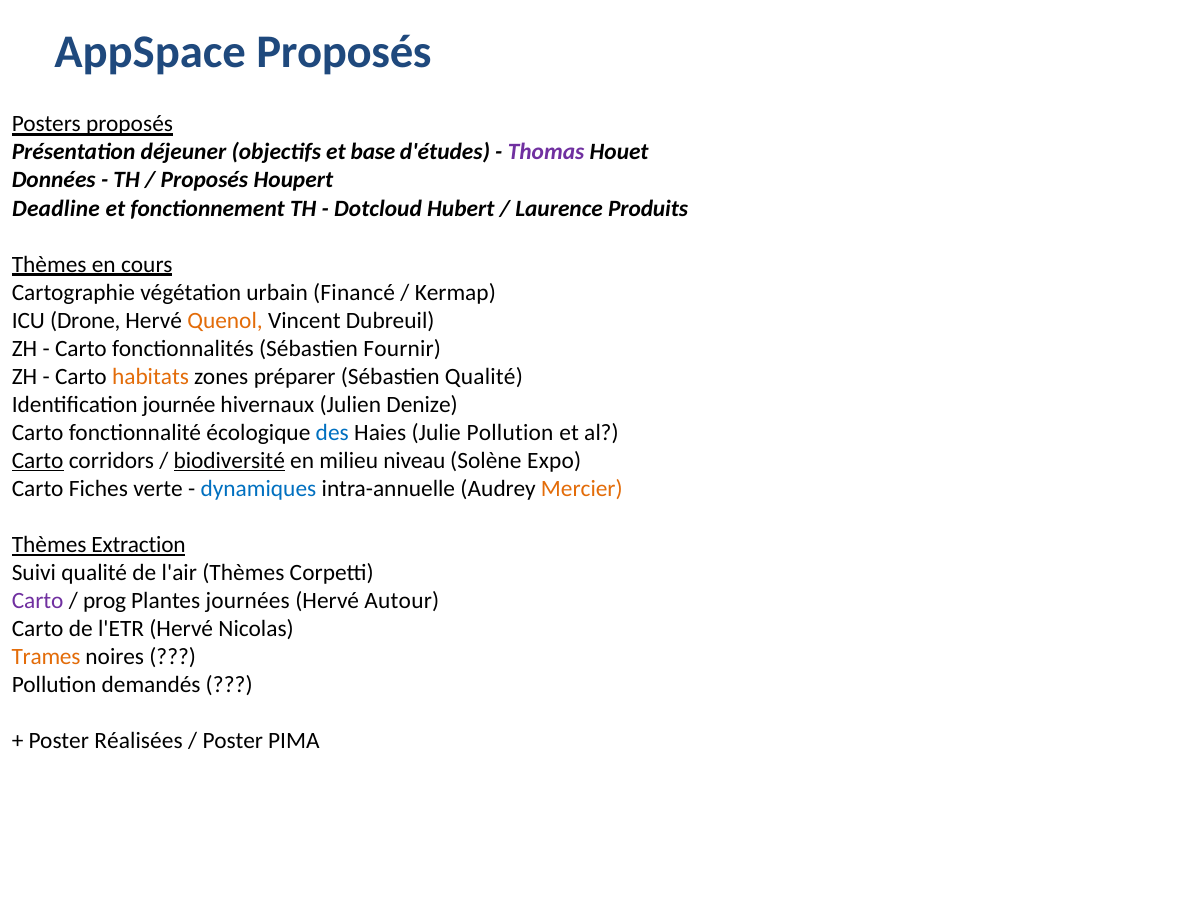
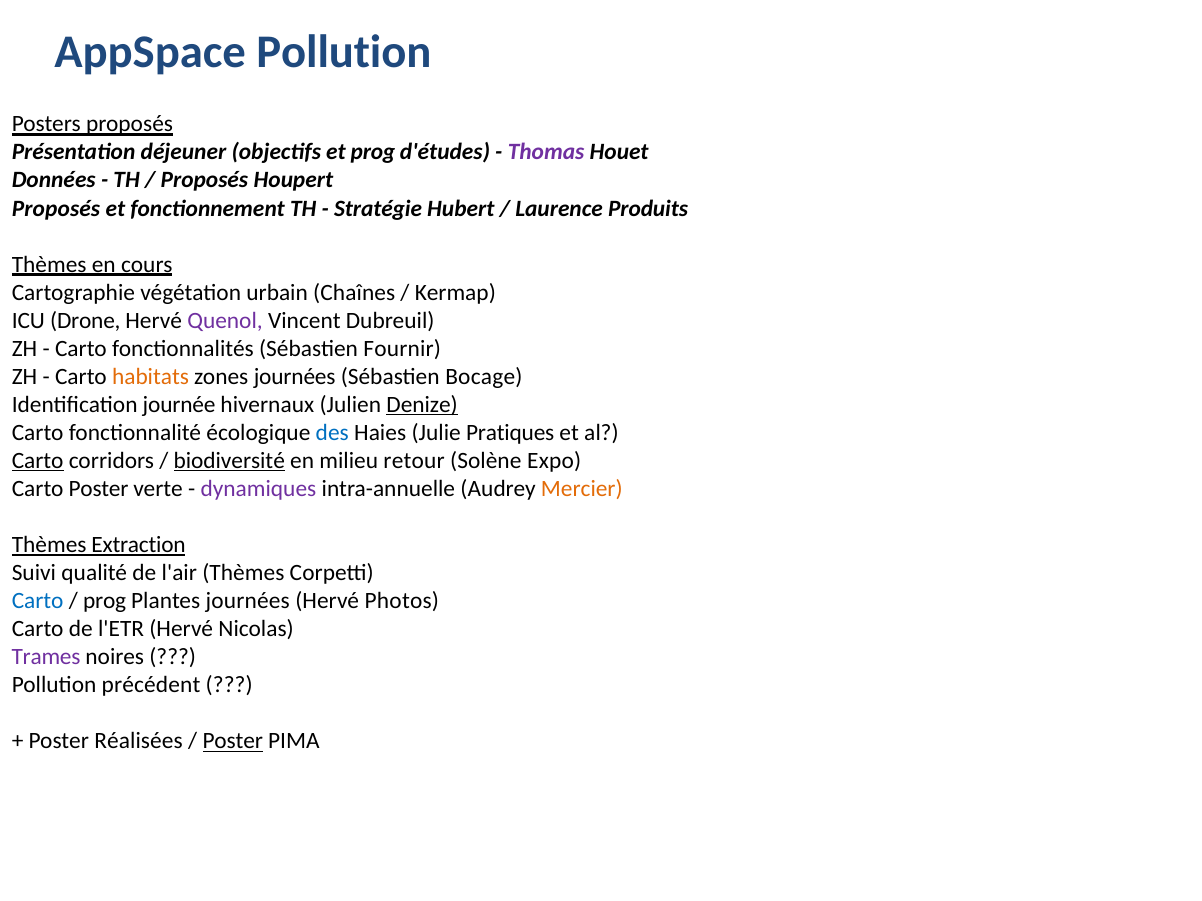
AppSpace Proposés: Proposés -> Pollution (344, 53)
et base: base -> prog (373, 152)
Deadline: Deadline -> Proposés (56, 208)
Dotcloud: Dotcloud -> Stratégie (378, 208)
Financé: Financé -> Chaînes (354, 293)
Quenol colour: orange -> purple (225, 321)
zones préparer: préparer -> journées (295, 377)
Sébastien Qualité: Qualité -> Bocage (484, 377)
Denize underline: none -> present (422, 405)
Julie Pollution: Pollution -> Pratiques (510, 433)
niveau: niveau -> retour (414, 461)
Carto Fiches: Fiches -> Poster (99, 489)
dynamiques colour: blue -> purple (258, 489)
Carto colour: purple -> blue (38, 601)
Autour: Autour -> Photos (402, 601)
Trames colour: orange -> purple (46, 657)
demandés: demandés -> précédent (151, 685)
Poster underline: none -> present (233, 742)
